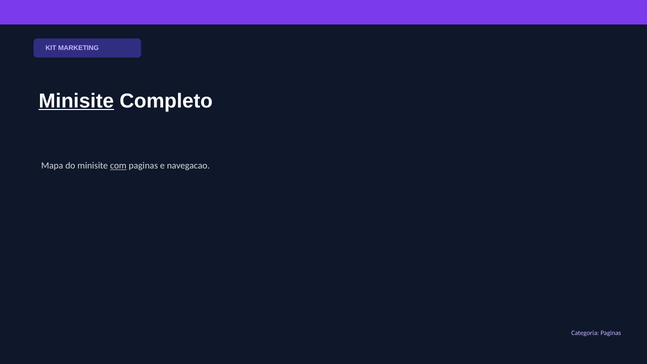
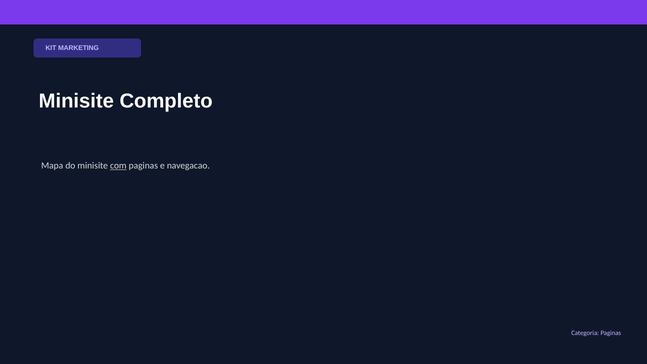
Minisite underline: present -> none (76, 101)
